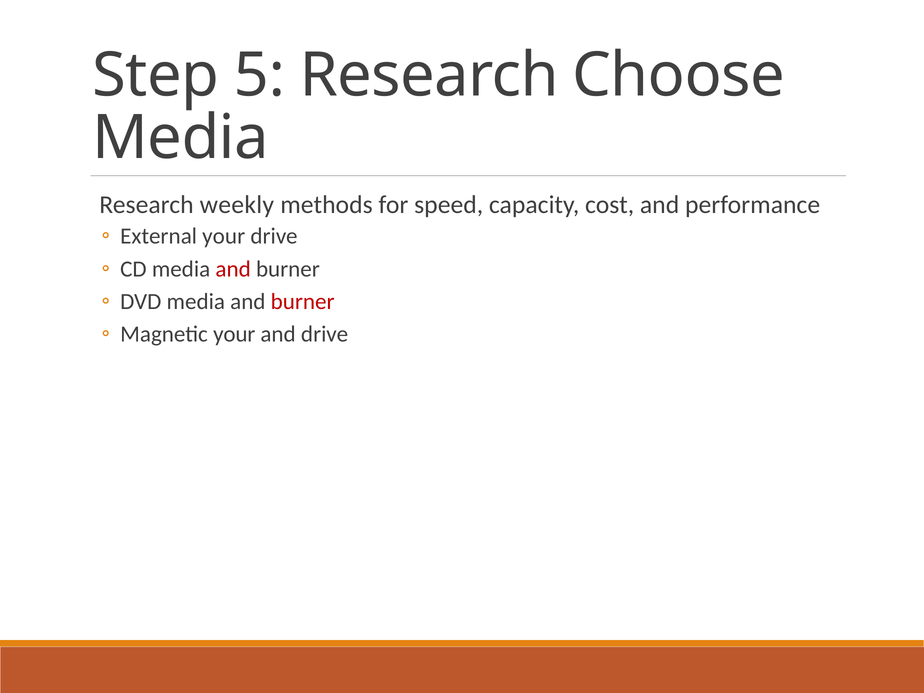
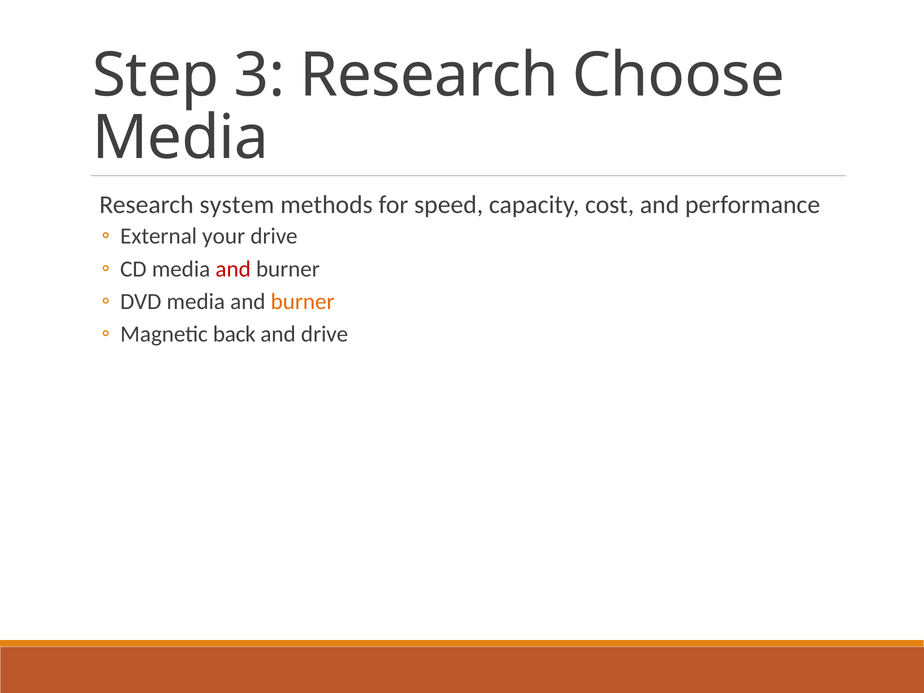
5: 5 -> 3 (259, 75)
weekly: weekly -> system (237, 205)
burner colour: red -> orange (303, 302)
Magnetic your: your -> back (234, 334)
